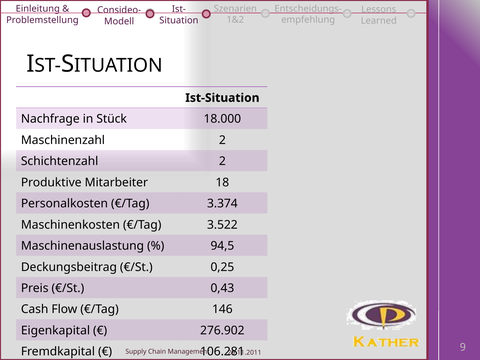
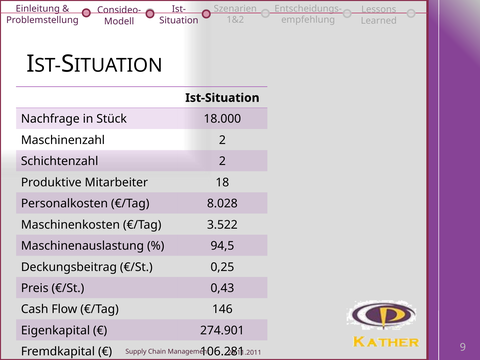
3.374: 3.374 -> 8.028 (222, 204)
276.902: 276.902 -> 274.901 (222, 330)
